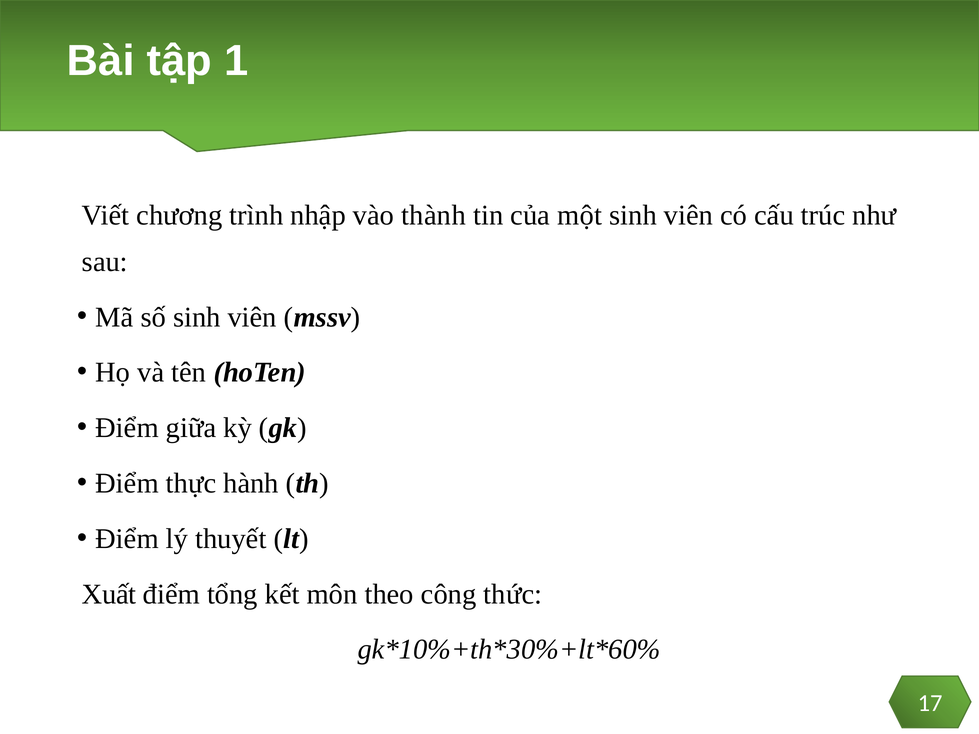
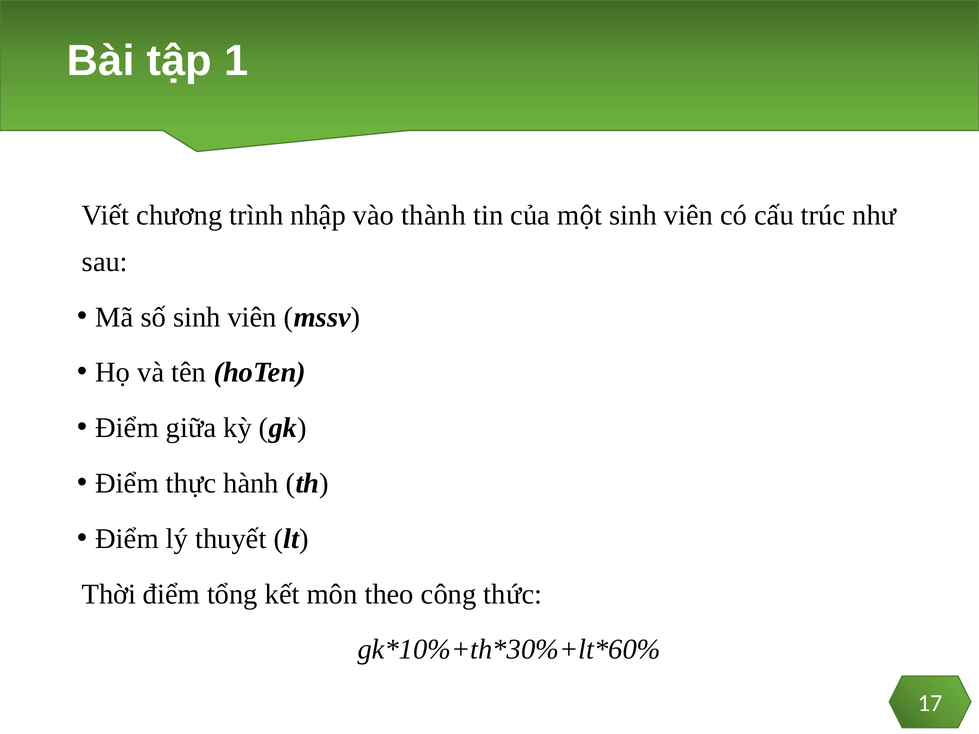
Xuất: Xuất -> Thời (109, 594)
